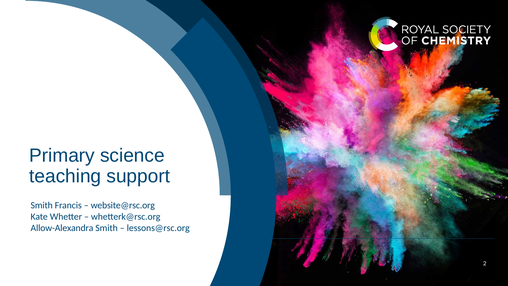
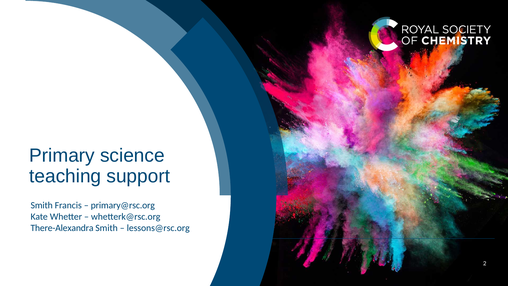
website@rsc.org: website@rsc.org -> primary@rsc.org (123, 205)
Allow-Alexandra: Allow-Alexandra -> There-Alexandra (62, 228)
